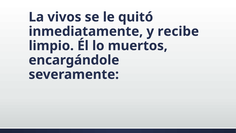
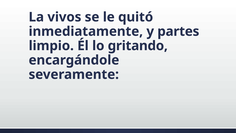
recibe: recibe -> partes (178, 31)
muertos: muertos -> gritando (138, 46)
